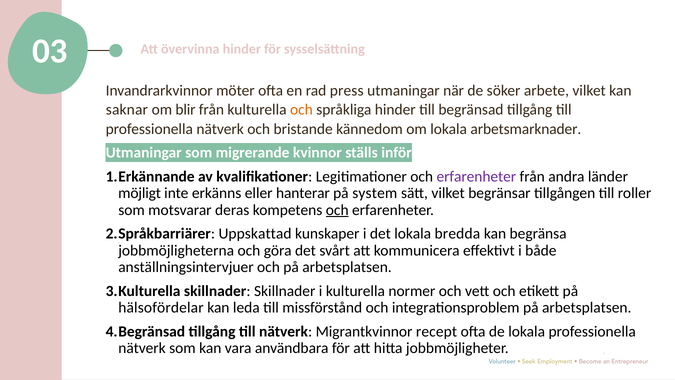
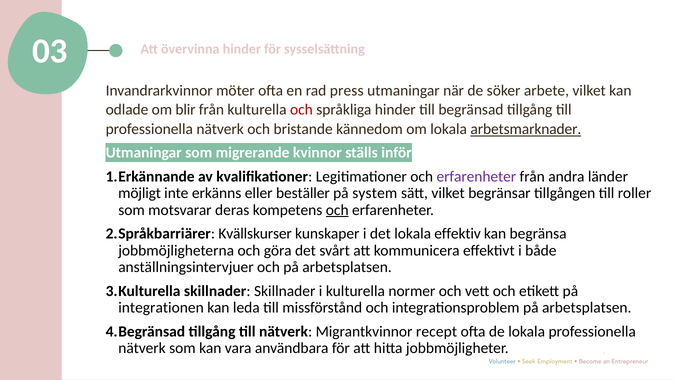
saknar: saknar -> odlade (127, 110)
och colour: orange -> red (301, 110)
arbetsmarknader underline: none -> present (526, 129)
hanterar: hanterar -> beställer (303, 193)
Uppskattad: Uppskattad -> Kvällskurser (255, 234)
bredda: bredda -> effektiv (458, 234)
hälsofördelar: hälsofördelar -> integrationen (161, 307)
